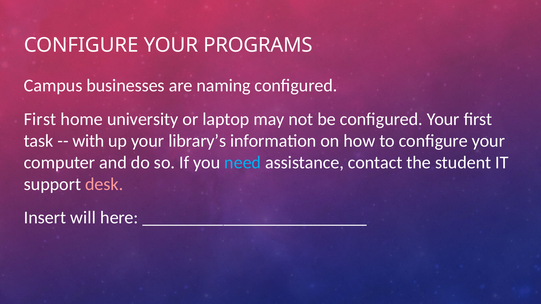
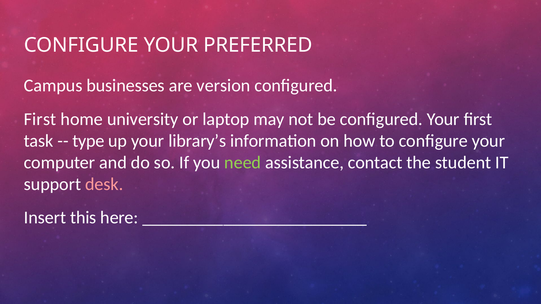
PROGRAMS: PROGRAMS -> PREFERRED (258, 45)
naming: naming -> version (223, 86)
with: with -> type (88, 141)
need colour: light blue -> light green (243, 163)
will: will -> this (83, 218)
